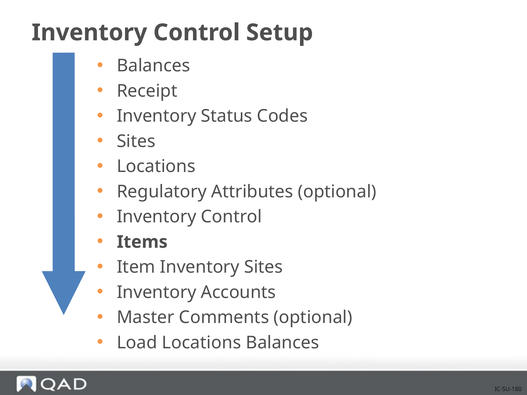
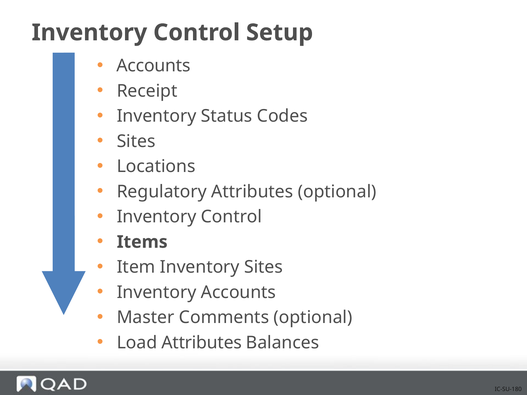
Balances: Balances -> Accounts (154, 66)
Load Locations: Locations -> Attributes (202, 343)
